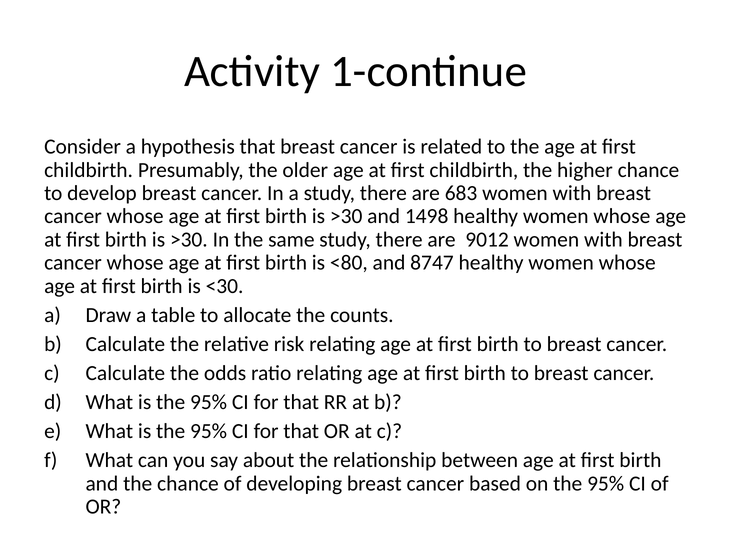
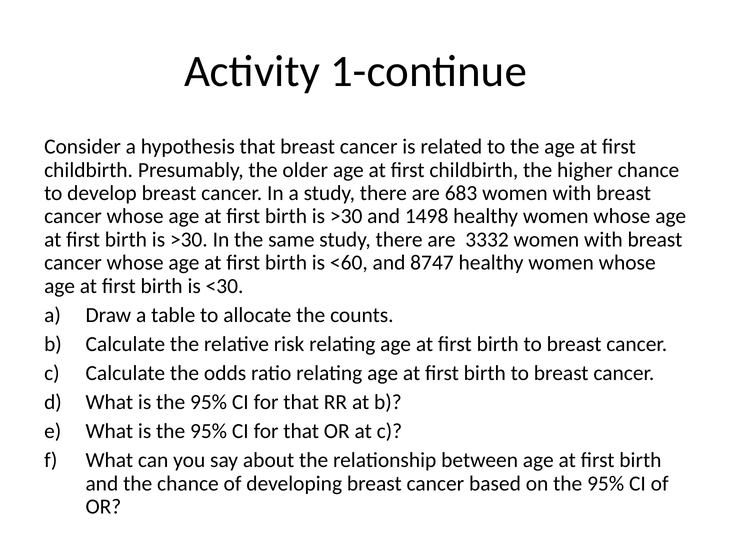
9012: 9012 -> 3332 (487, 240)
<80: <80 -> <60 (349, 263)
